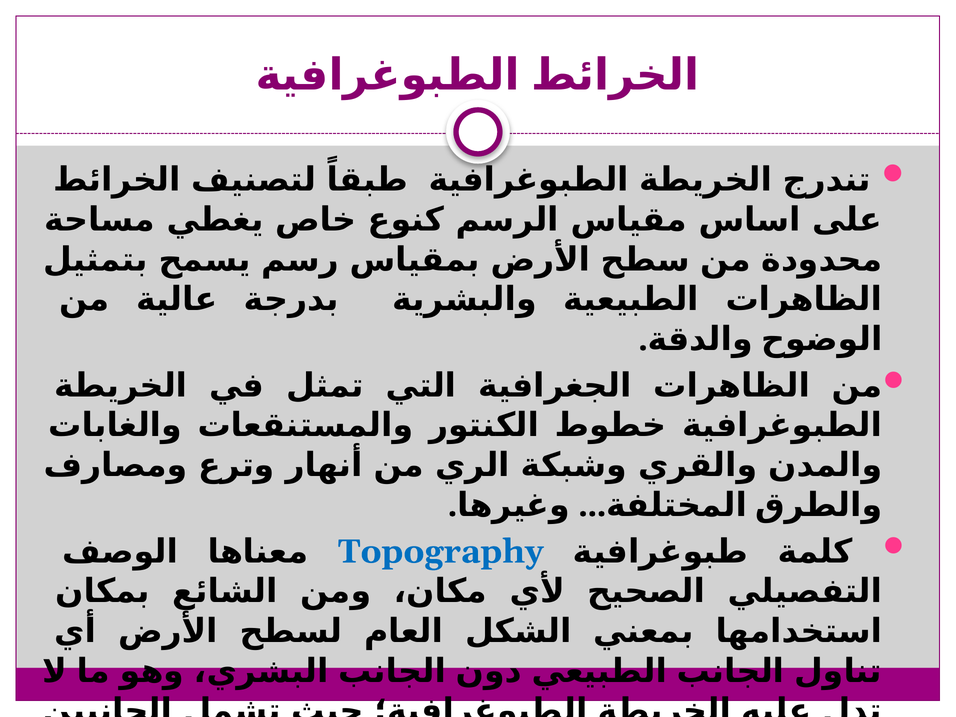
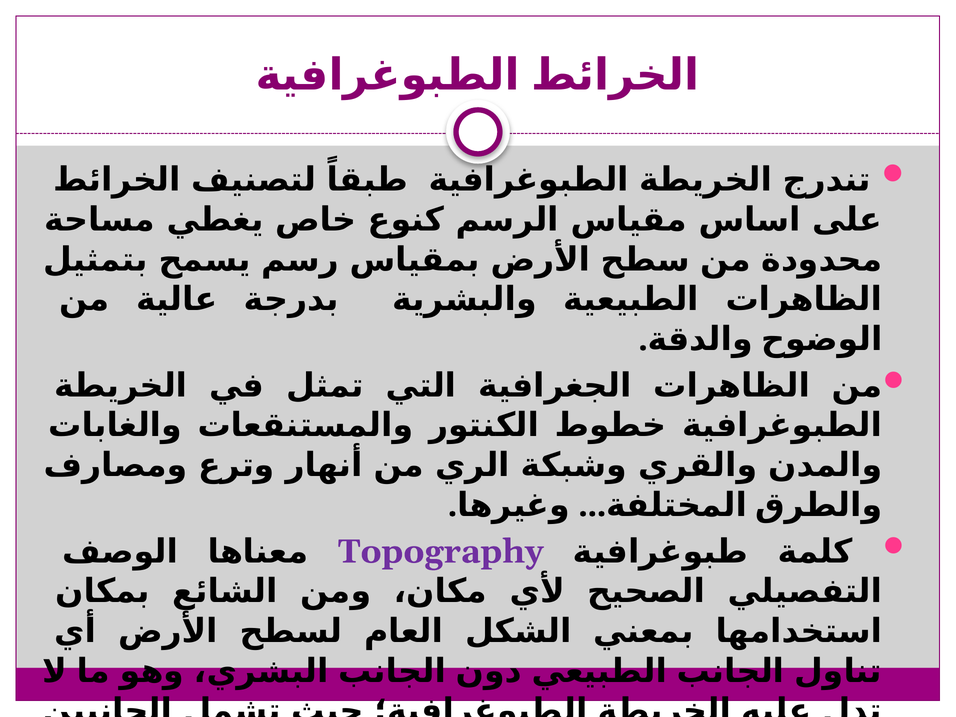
Topography colour: blue -> purple (441, 552)
